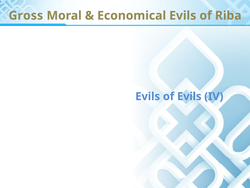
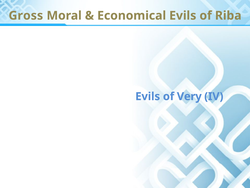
of Evils: Evils -> Very (189, 96)
